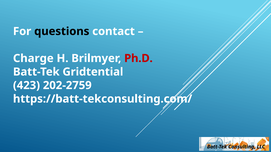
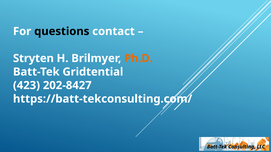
Charge: Charge -> Stryten (33, 58)
Ph.D colour: red -> orange (138, 58)
202-2759: 202-2759 -> 202-8427 (67, 86)
